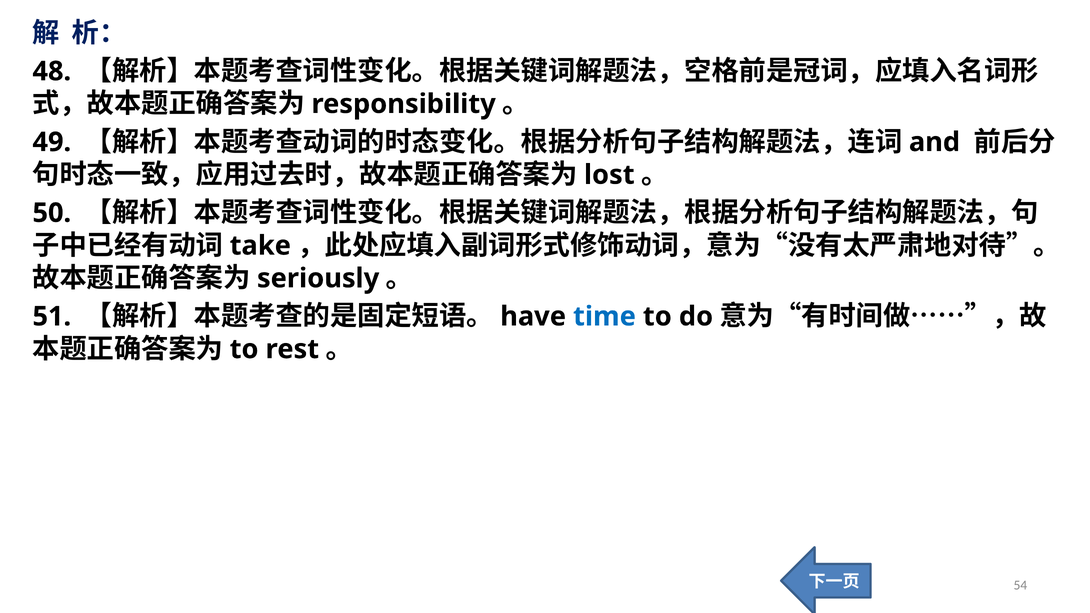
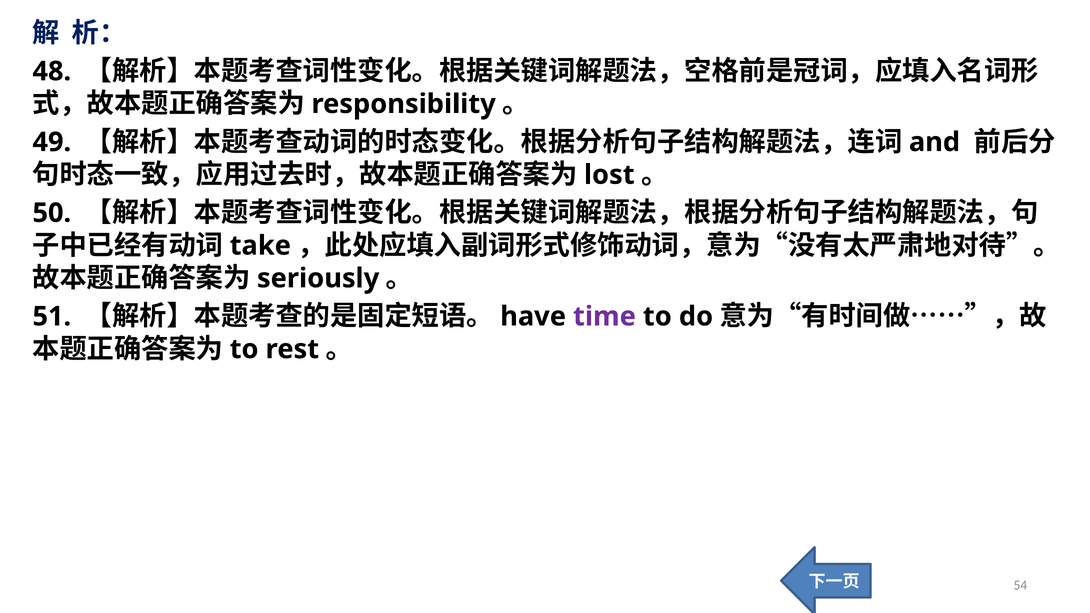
time colour: blue -> purple (604, 317)
